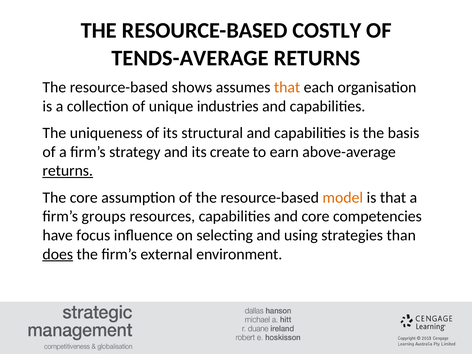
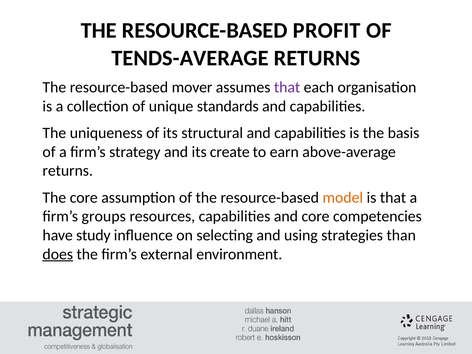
COSTLY: COSTLY -> PROFIT (327, 31)
shows: shows -> mover (192, 87)
that colour: orange -> purple (287, 87)
industries: industries -> standards (228, 106)
returns underline: present -> none (68, 171)
focus: focus -> study (93, 235)
